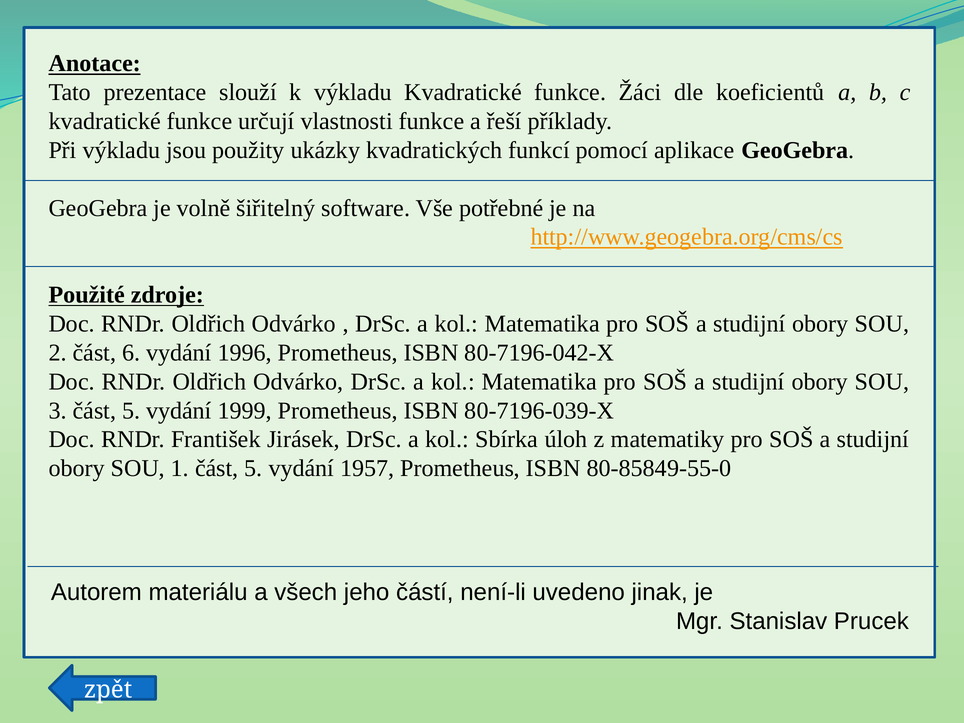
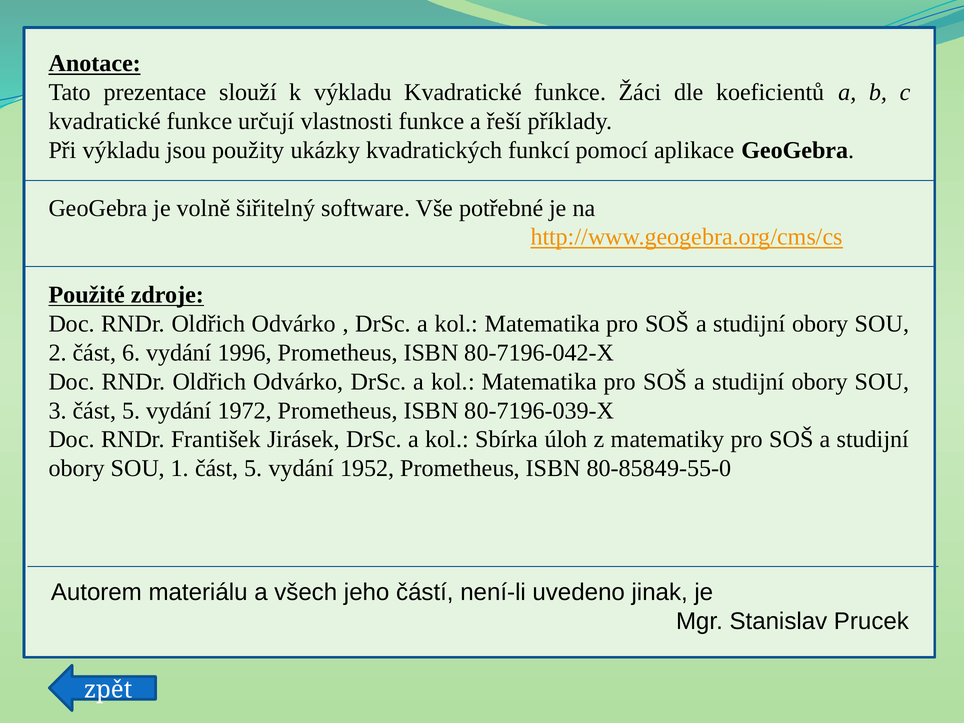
1999: 1999 -> 1972 (245, 411)
1957: 1957 -> 1952 (367, 468)
